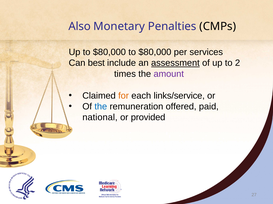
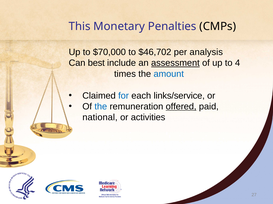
Also: Also -> This (80, 27)
Up to $80,000: $80,000 -> $70,000 (109, 52)
$80,000: $80,000 -> $46,702 (155, 52)
services: services -> analysis (206, 52)
2: 2 -> 4 (238, 63)
amount colour: purple -> blue (169, 74)
for colour: orange -> blue (124, 96)
offered underline: none -> present (181, 107)
provided: provided -> activities (148, 118)
